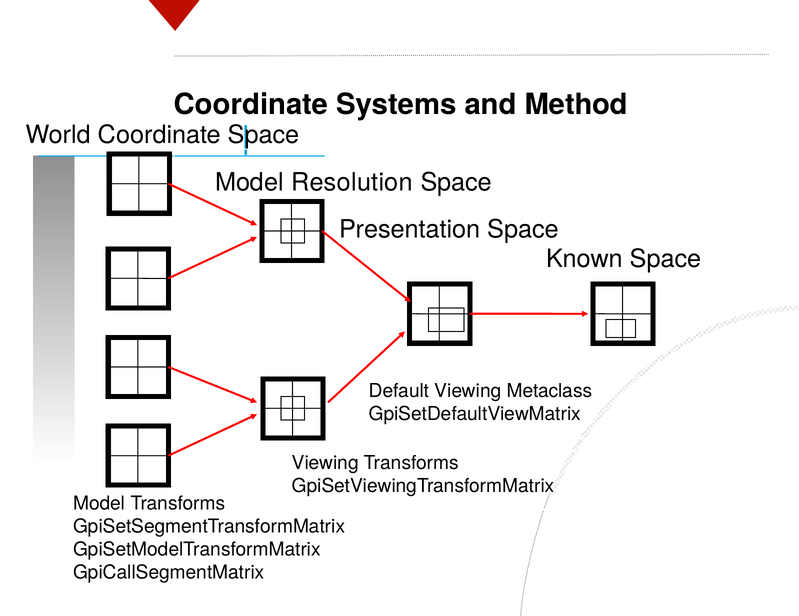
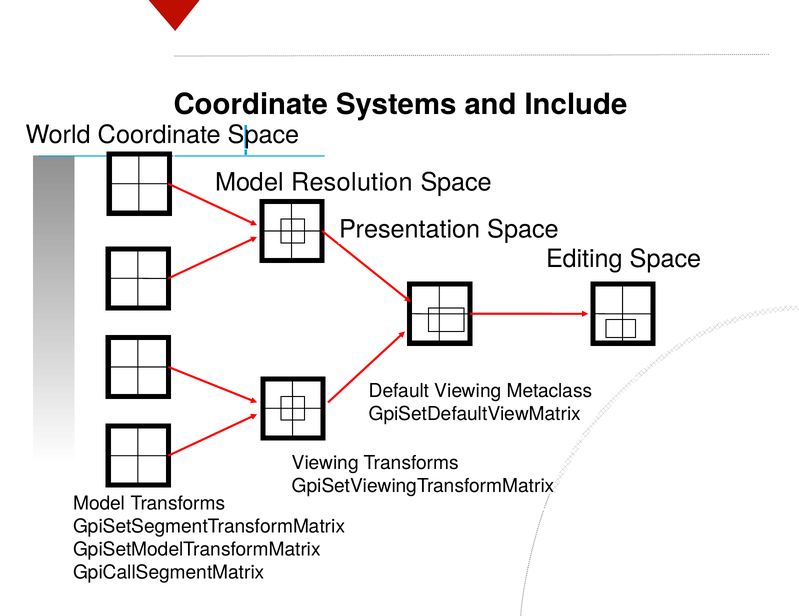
Method: Method -> Include (576, 105)
Known: Known -> Editing (584, 259)
